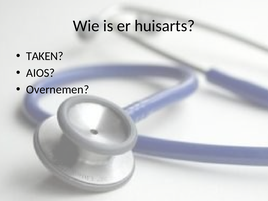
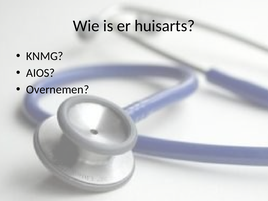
TAKEN: TAKEN -> KNMG (45, 56)
